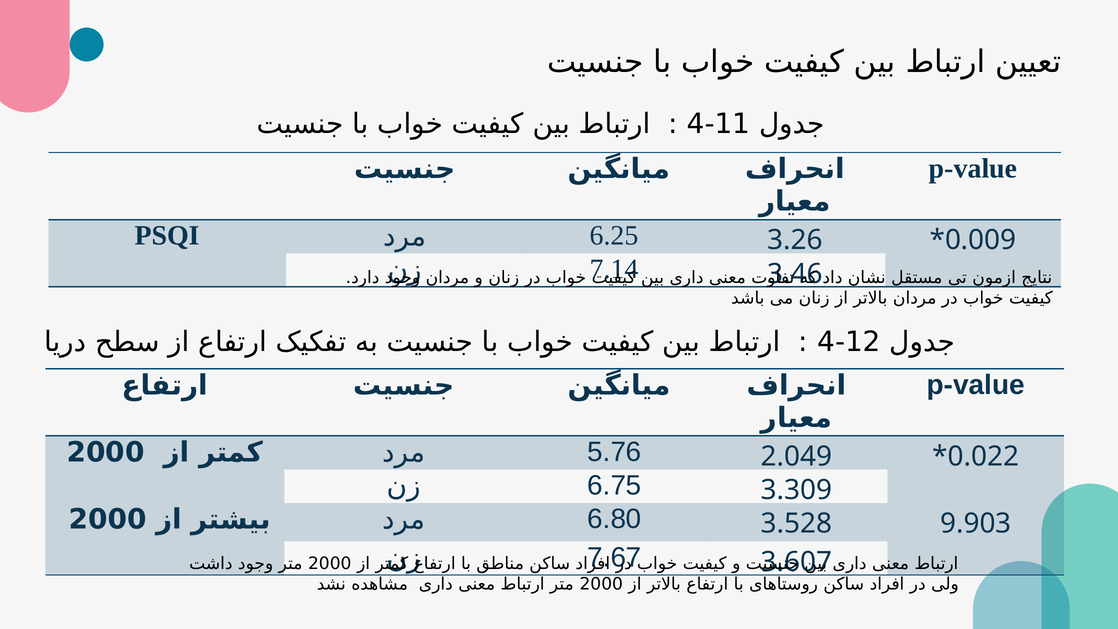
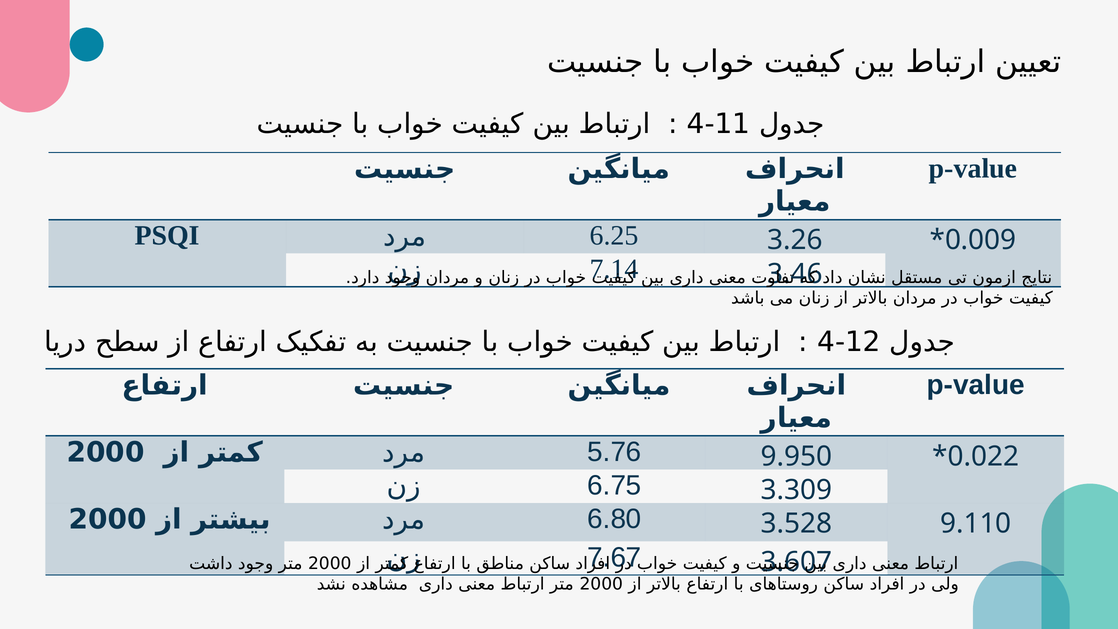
2.049: 2.049 -> 9.950 (796, 456)
9.903: 9.903 -> 9.110 (976, 523)
